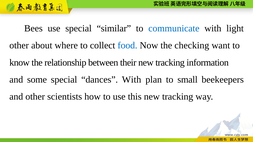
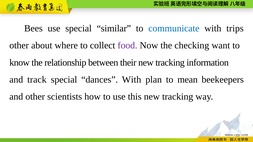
light: light -> trips (235, 28)
food colour: blue -> purple (127, 46)
some: some -> track (37, 80)
small: small -> mean (188, 80)
